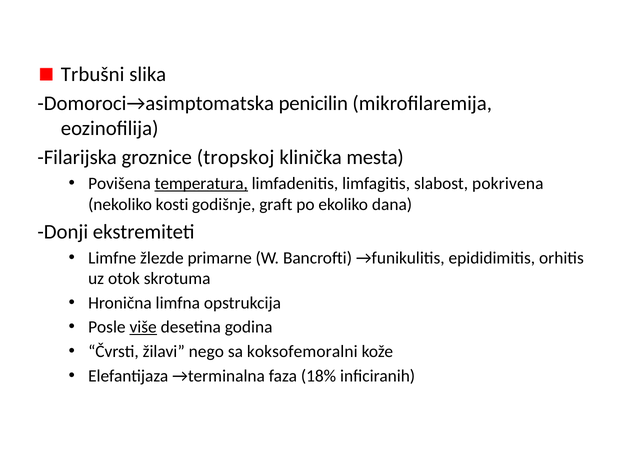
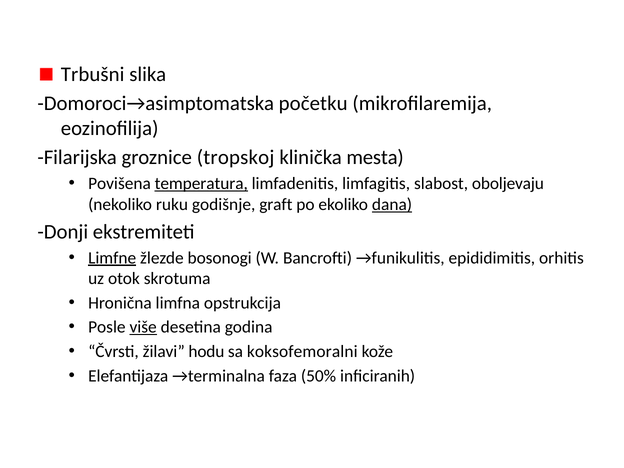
penicilin: penicilin -> početku (313, 103)
pokrivena: pokrivena -> oboljevaju (508, 184)
kosti: kosti -> ruku (172, 204)
dana underline: none -> present (392, 204)
Limfne underline: none -> present (112, 258)
primarne: primarne -> bosonogi (220, 258)
nego: nego -> hodu (206, 352)
18%: 18% -> 50% (318, 376)
